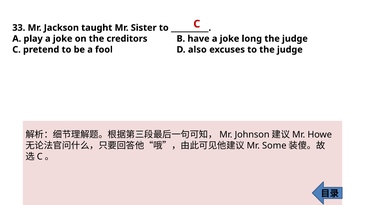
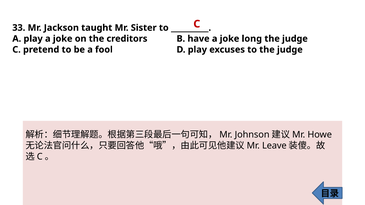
D also: also -> play (197, 50)
Some: Some -> Leave (274, 146)
